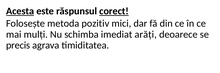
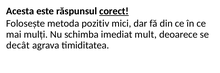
Acesta underline: present -> none (20, 11)
arăți: arăți -> mult (146, 34)
precis: precis -> decât (18, 45)
